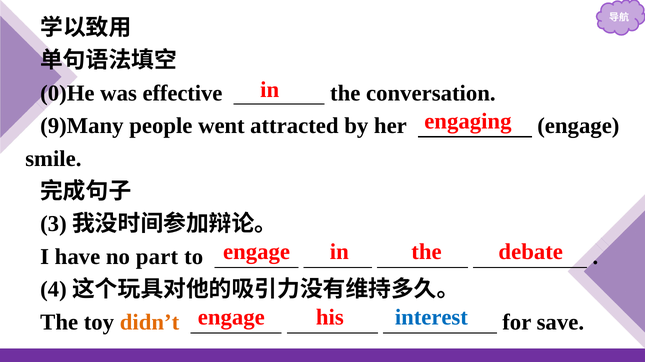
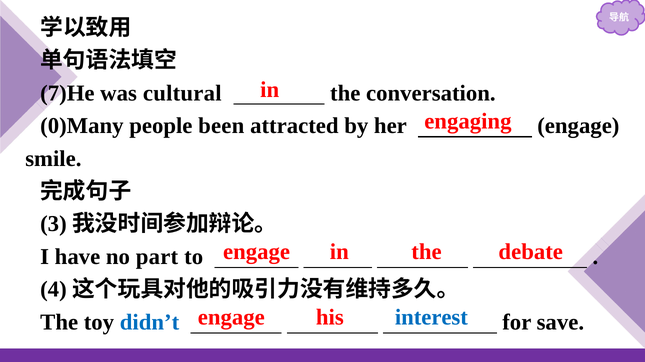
0)He: 0)He -> 7)He (67, 93)
effective: effective -> cultural (182, 93)
9)Many: 9)Many -> 0)Many (82, 126)
went: went -> been (221, 126)
didn’t colour: orange -> blue (150, 323)
